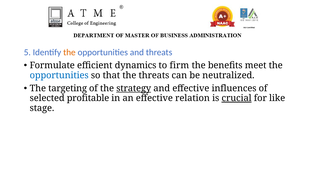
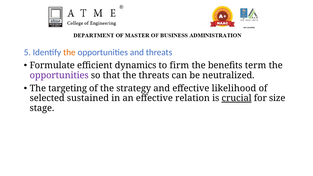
meet: meet -> term (256, 65)
opportunities colour: blue -> purple (59, 75)
strategy underline: present -> none (134, 88)
influences: influences -> likelihood (234, 88)
profitable: profitable -> sustained (88, 98)
like: like -> size (277, 98)
